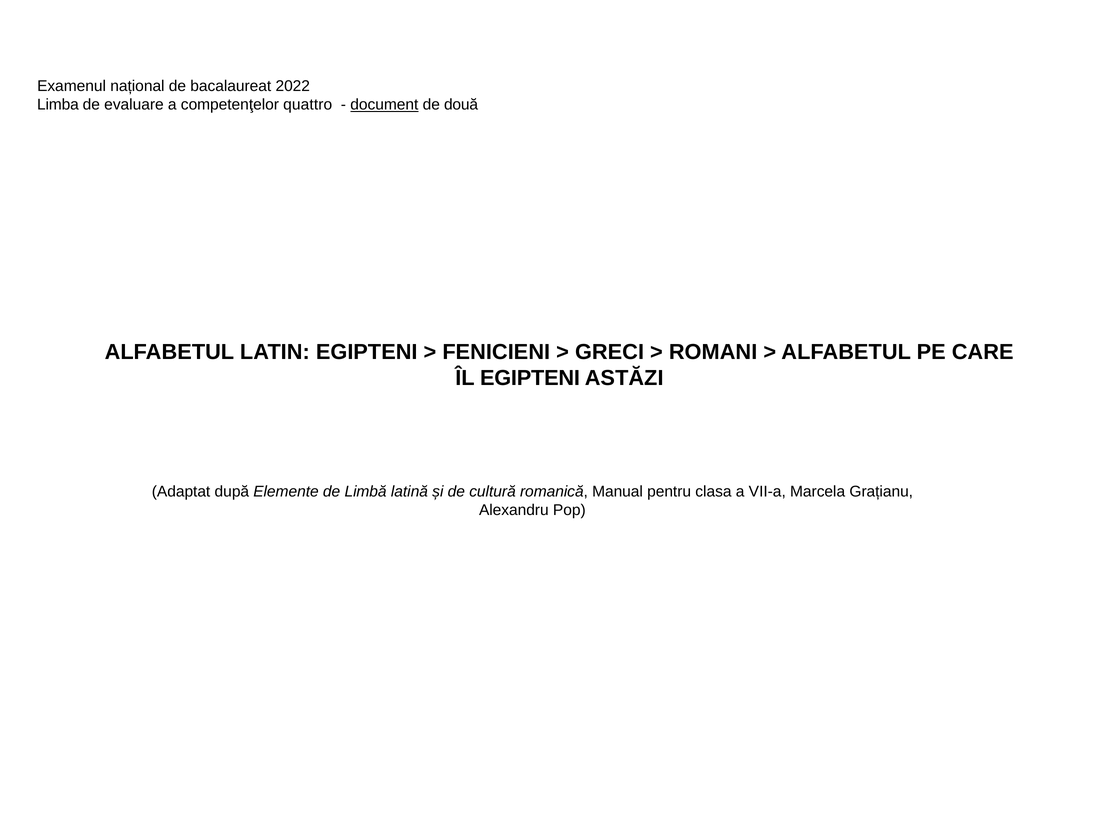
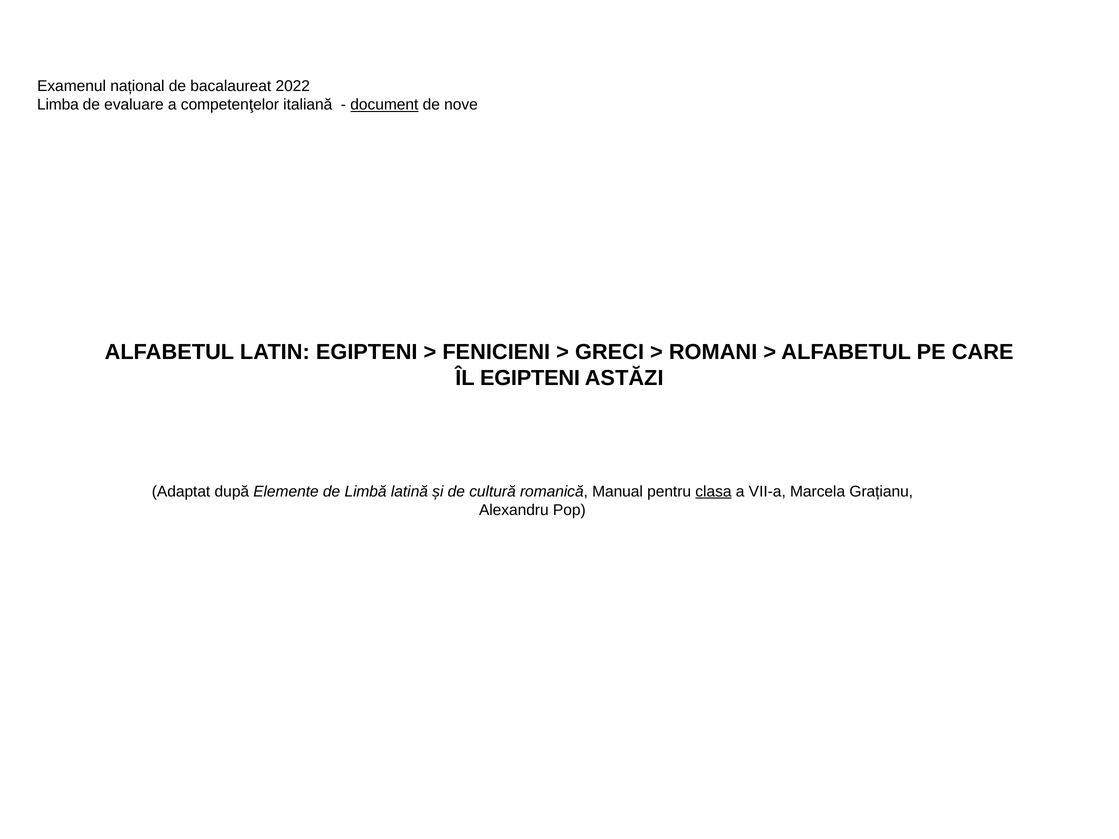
quattro: quattro -> italiană (308, 105)
două: două -> nove (461, 105)
clasa underline: none -> present (713, 492)
